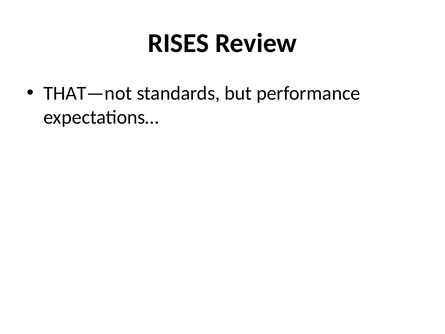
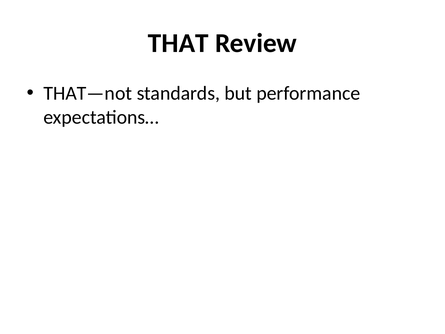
RISES: RISES -> THAT (178, 43)
